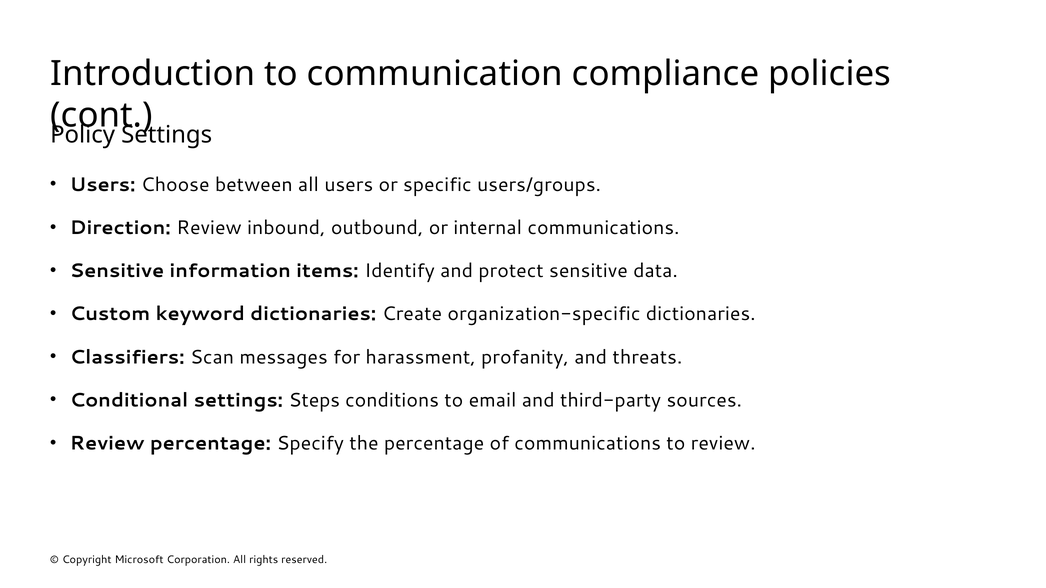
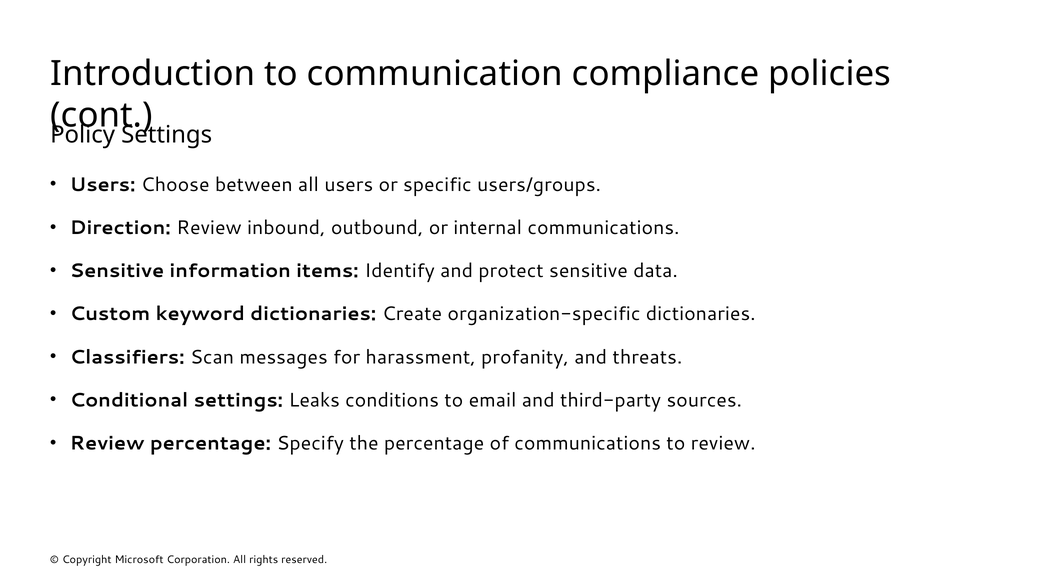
Steps: Steps -> Leaks (314, 401)
